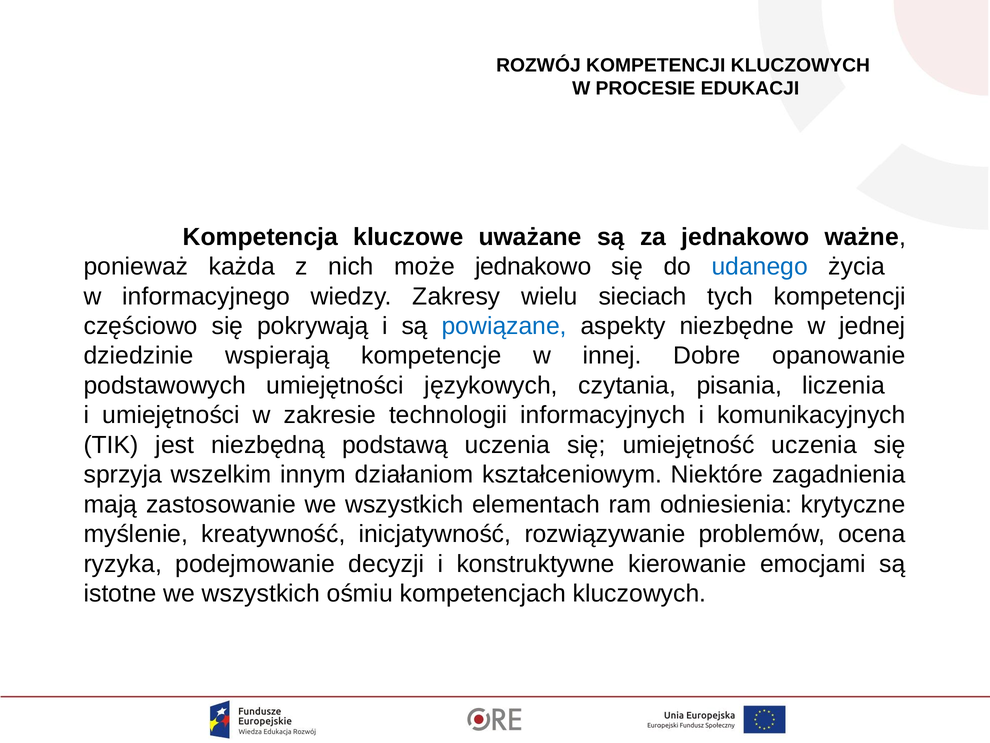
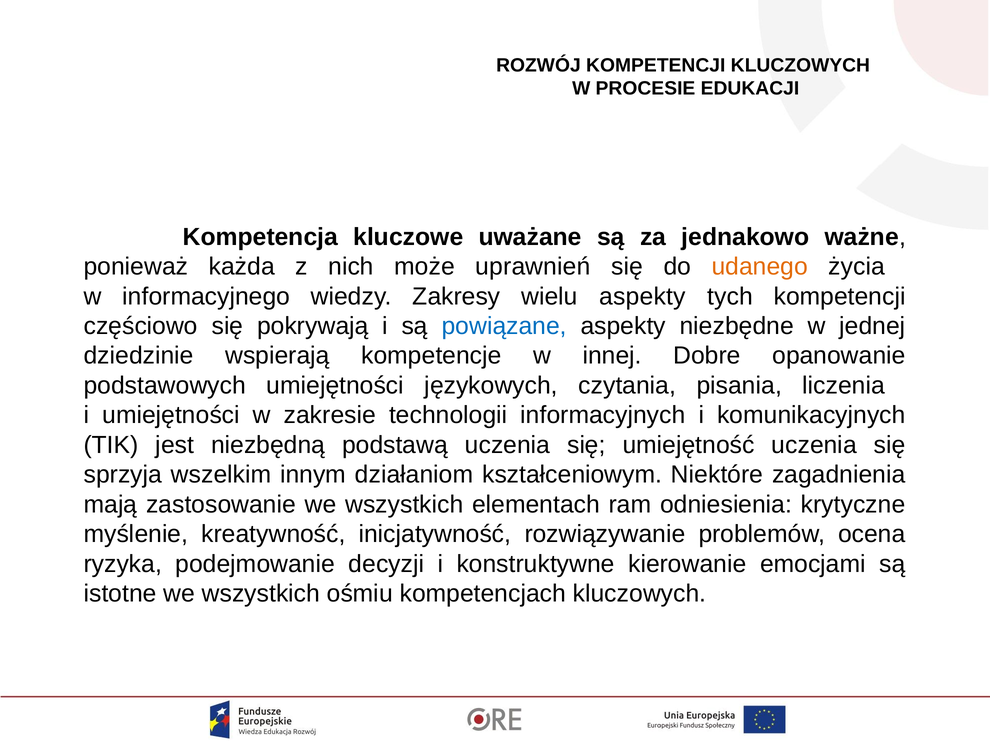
może jednakowo: jednakowo -> uprawnień (533, 266)
udanego colour: blue -> orange (760, 266)
wielu sieciach: sieciach -> aspekty (642, 296)
